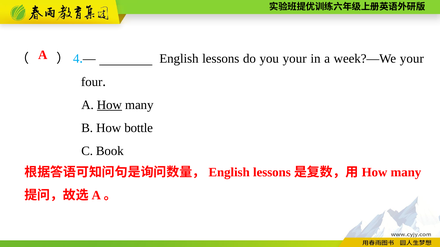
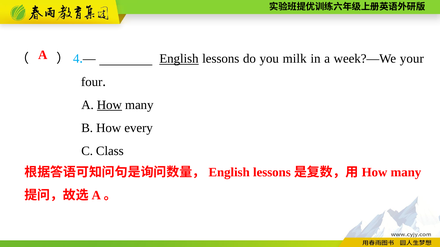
English underline: none -> present (179, 59)
you your: your -> milk (295, 59)
bottle: bottle -> every (139, 128)
Book: Book -> Class (110, 151)
